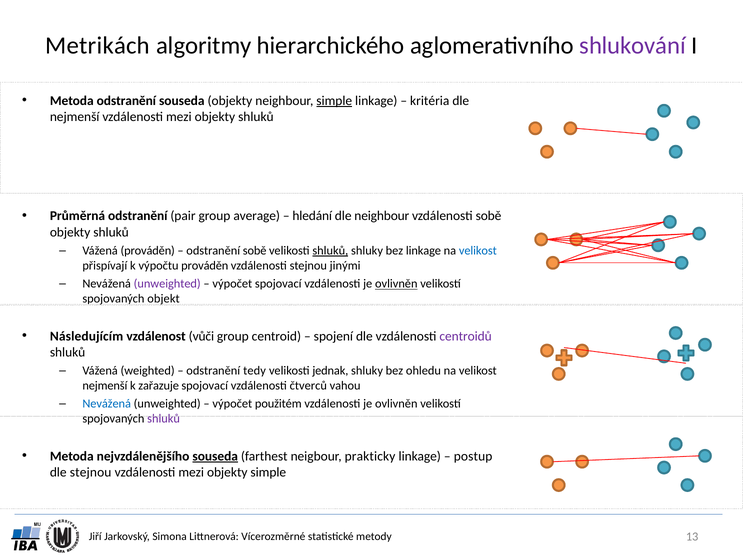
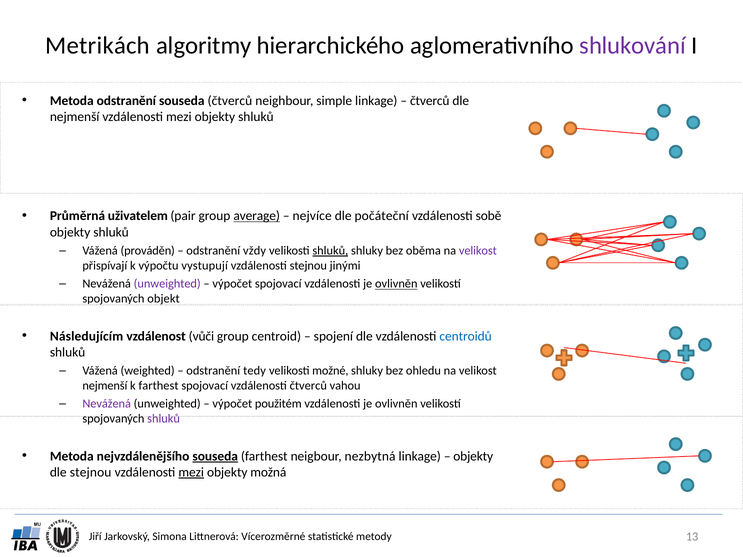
souseda objekty: objekty -> čtverců (230, 101)
simple underline: present -> none (334, 101)
kritéria: kritéria -> čtverců (430, 101)
Průměrná odstranění: odstranění -> uživatelem (138, 216)
average underline: none -> present (257, 216)
hledání: hledání -> nejvíce (312, 216)
dle neighbour: neighbour -> počáteční (382, 216)
odstranění sobě: sobě -> vždy (255, 251)
bez linkage: linkage -> oběma (423, 251)
velikost colour: blue -> purple (478, 251)
výpočtu prováděn: prováděn -> vystupují (205, 266)
centroidů colour: purple -> blue (466, 336)
jednak: jednak -> možné (330, 371)
k zařazuje: zařazuje -> farthest (159, 386)
Nevážená colour: blue -> purple (107, 404)
prakticky: prakticky -> nezbytná (370, 456)
postup: postup -> objekty (473, 456)
mezi underline: none -> present (191, 473)
objekty simple: simple -> možná (268, 473)
